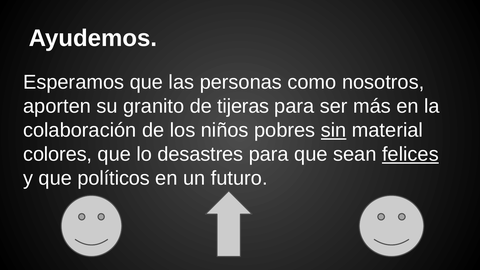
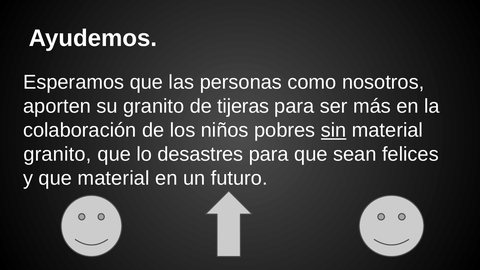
colores: colores -> granito (57, 154)
felices underline: present -> none (410, 154)
que políticos: políticos -> material (114, 178)
